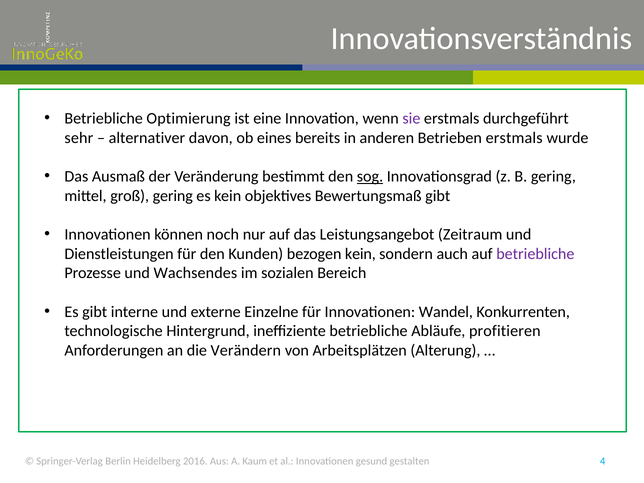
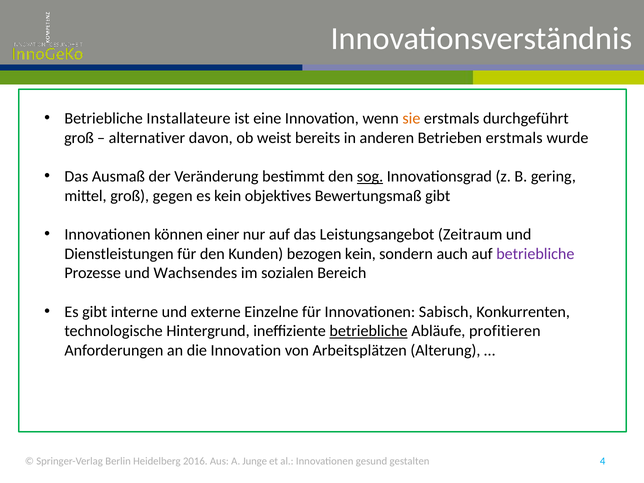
Optimierung: Optimierung -> Installateure (189, 118)
sie colour: purple -> orange (411, 118)
sehr: sehr -> groß (79, 138)
eines: eines -> weist (274, 138)
groß gering: gering -> gegen (173, 196)
noch: noch -> einer (223, 234)
Wandel: Wandel -> Sabisch (446, 312)
betriebliche underline: none -> present (369, 331)
die Verändern: Verändern -> Innovation (246, 350)
Kaum: Kaum -> Junge (255, 461)
